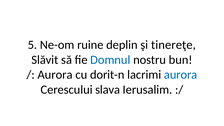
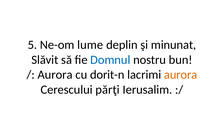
ruine: ruine -> lume (90, 45)
tinereţe: tinereţe -> minunat (174, 45)
aurora colour: blue -> orange (181, 75)
slava: slava -> părţi (108, 90)
